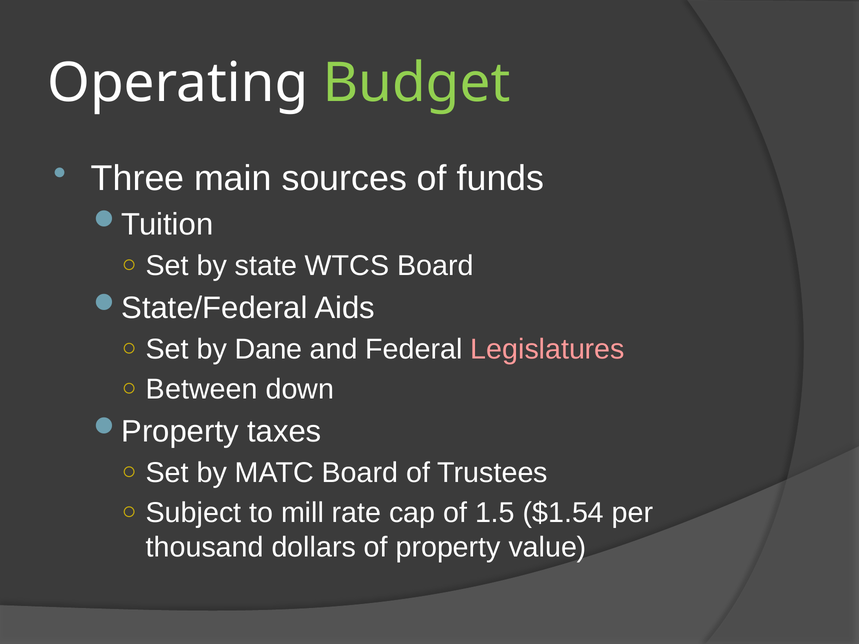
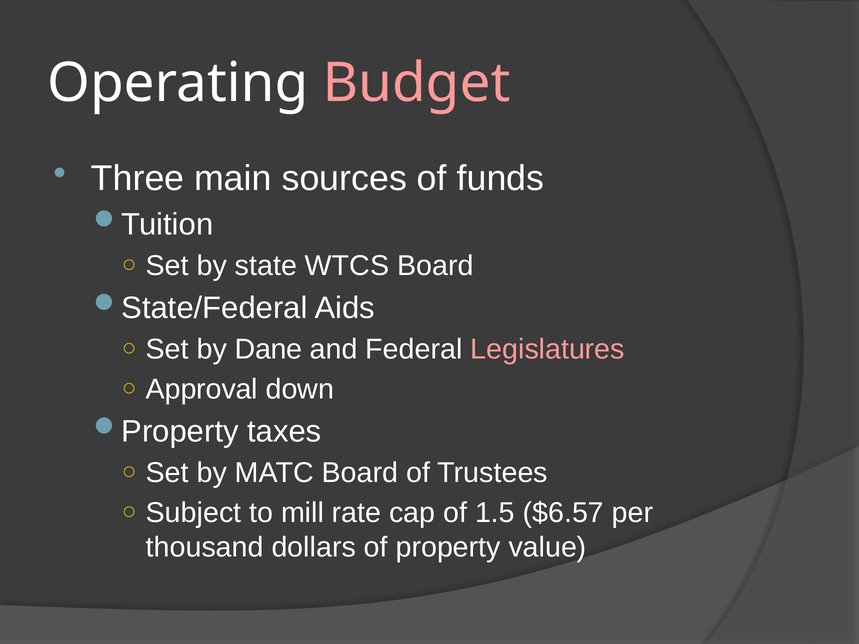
Budget colour: light green -> pink (417, 83)
Between: Between -> Approval (202, 390)
$1.54: $1.54 -> $6.57 (563, 513)
